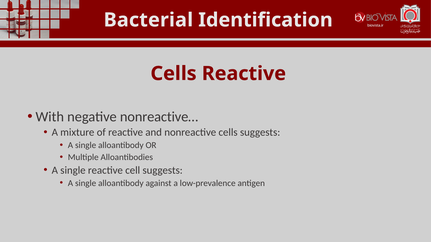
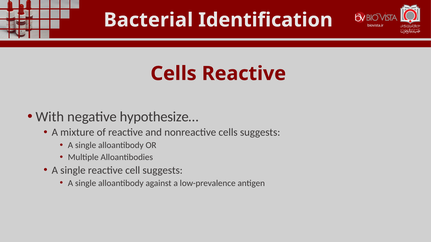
nonreactive…: nonreactive… -> hypothesize… (159, 117)
